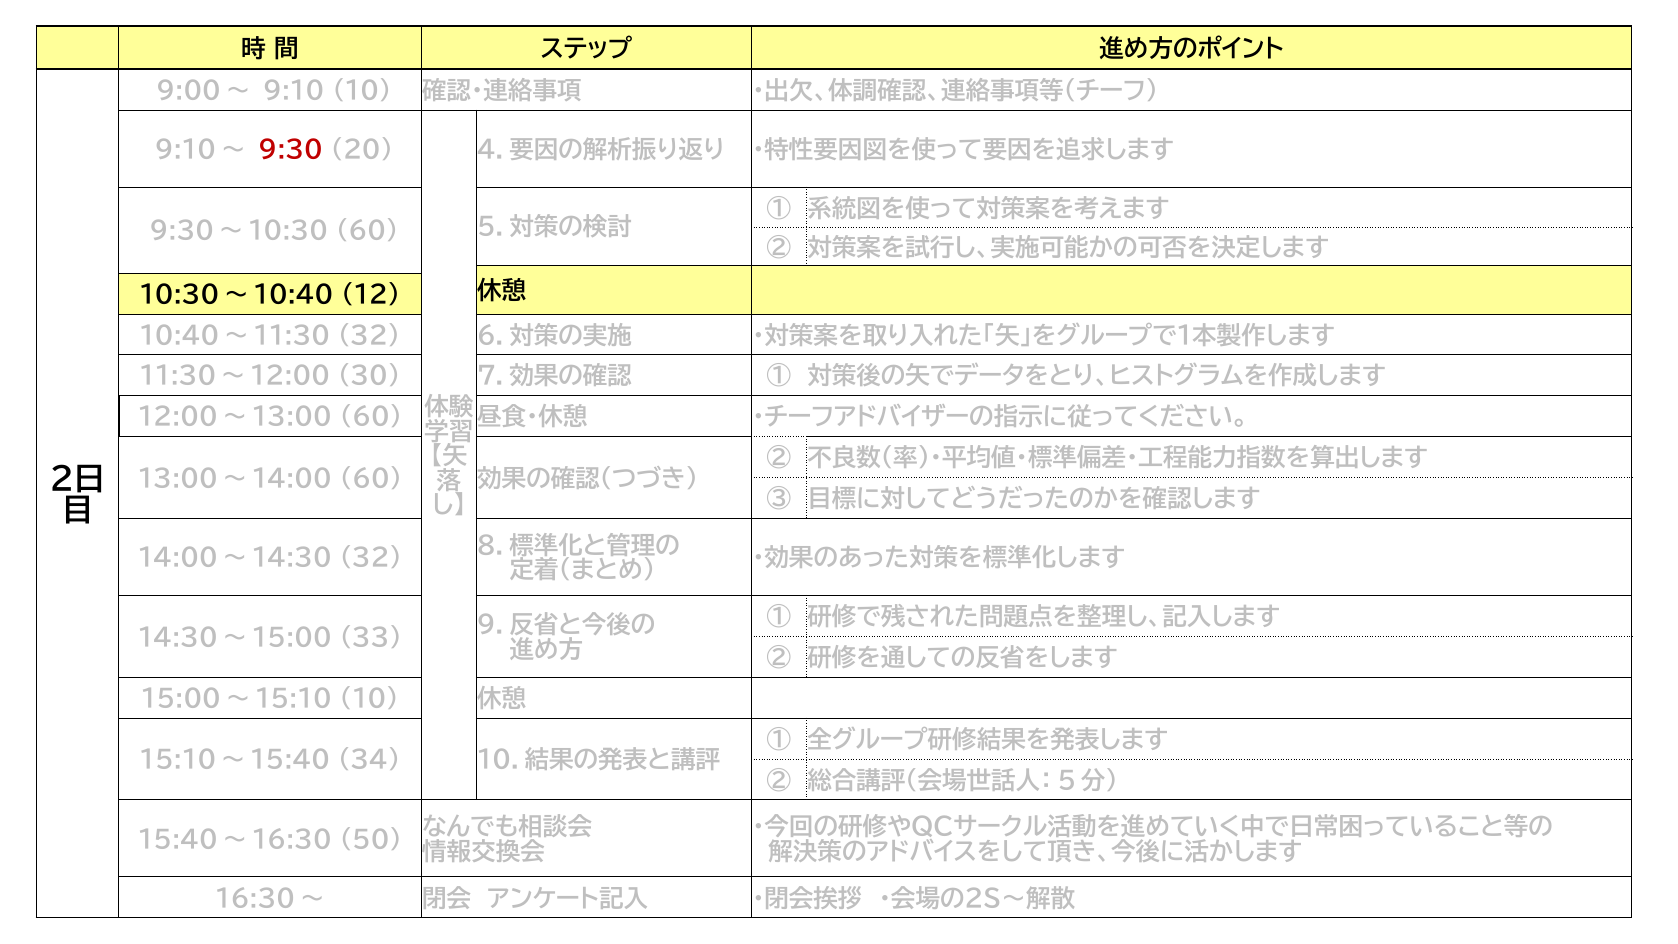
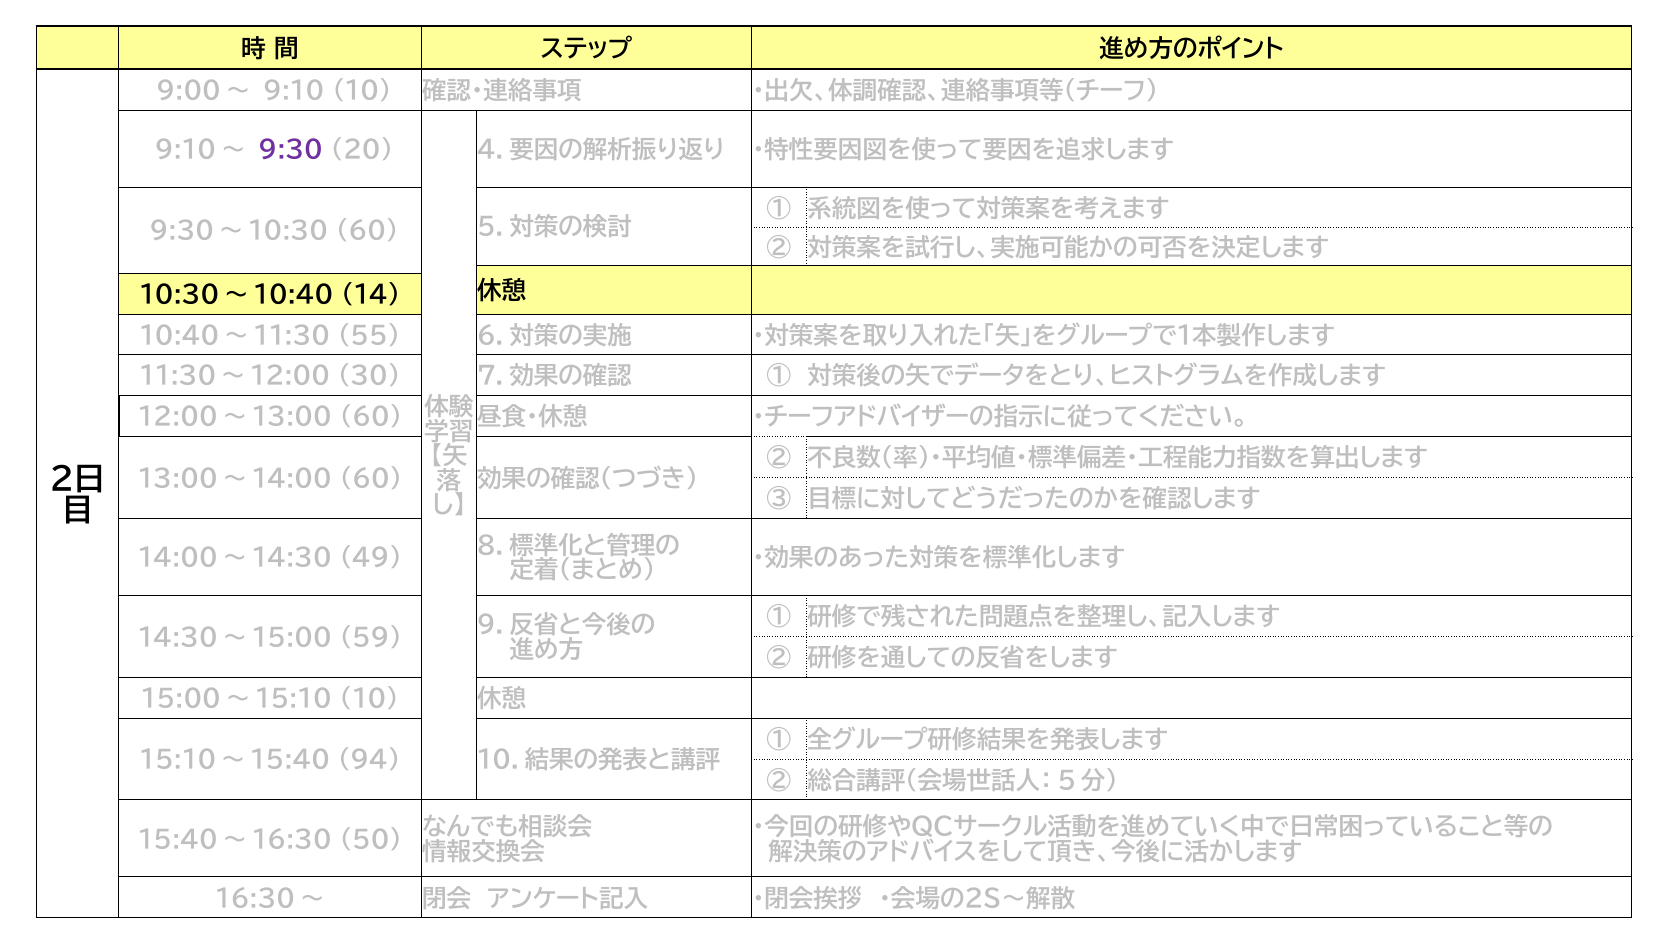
9:30 colour: red -> purple (291, 150)
12: 12 -> 14 (371, 295)
10:40～11:30 32: 32 -> 55 (369, 336)
14:00～14:30 32: 32 -> 49 (371, 558)
33: 33 -> 59 (371, 638)
34: 34 -> 94 (369, 760)
